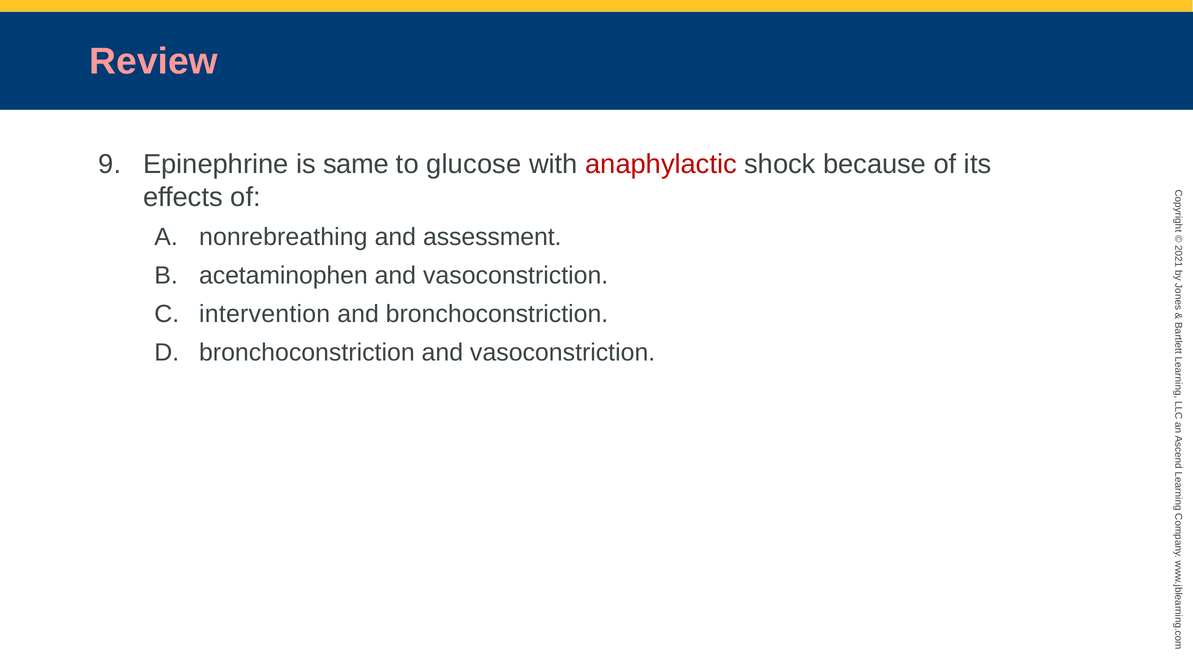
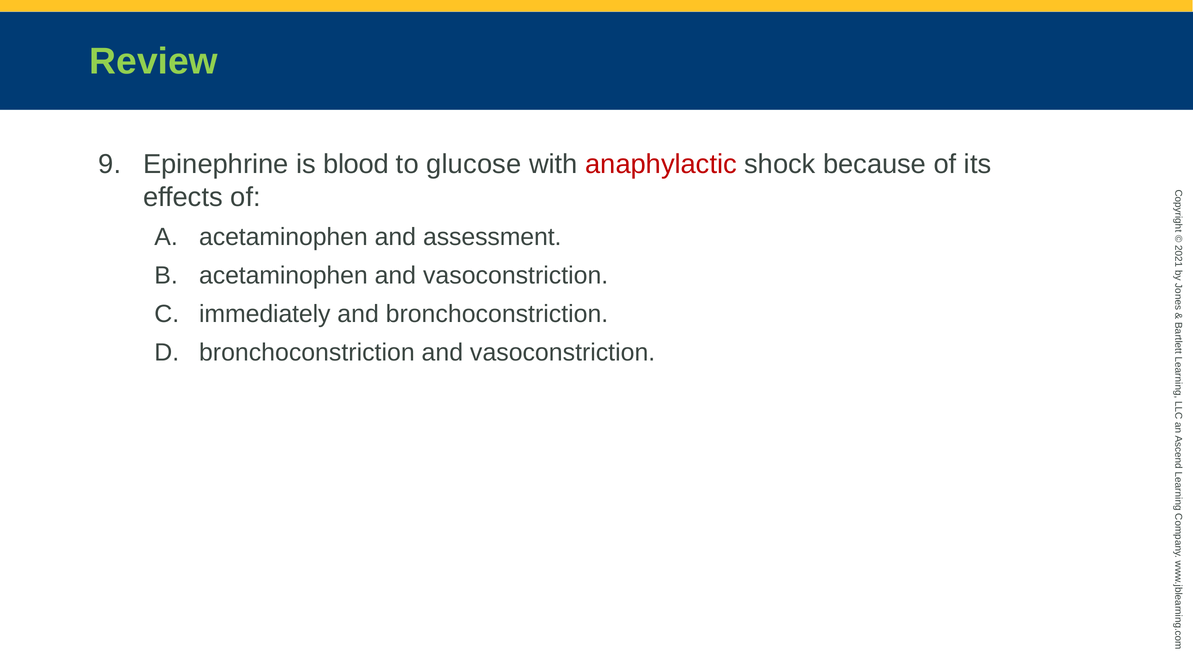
Review colour: pink -> light green (154, 61)
same: same -> blood (356, 164)
nonrebreathing: nonrebreathing -> acetaminophen (283, 237)
intervention: intervention -> immediately (265, 314)
